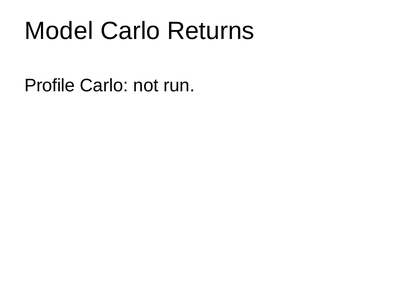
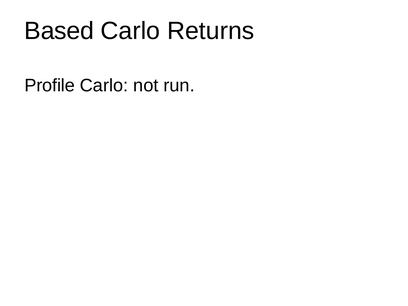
Model: Model -> Based (59, 31)
